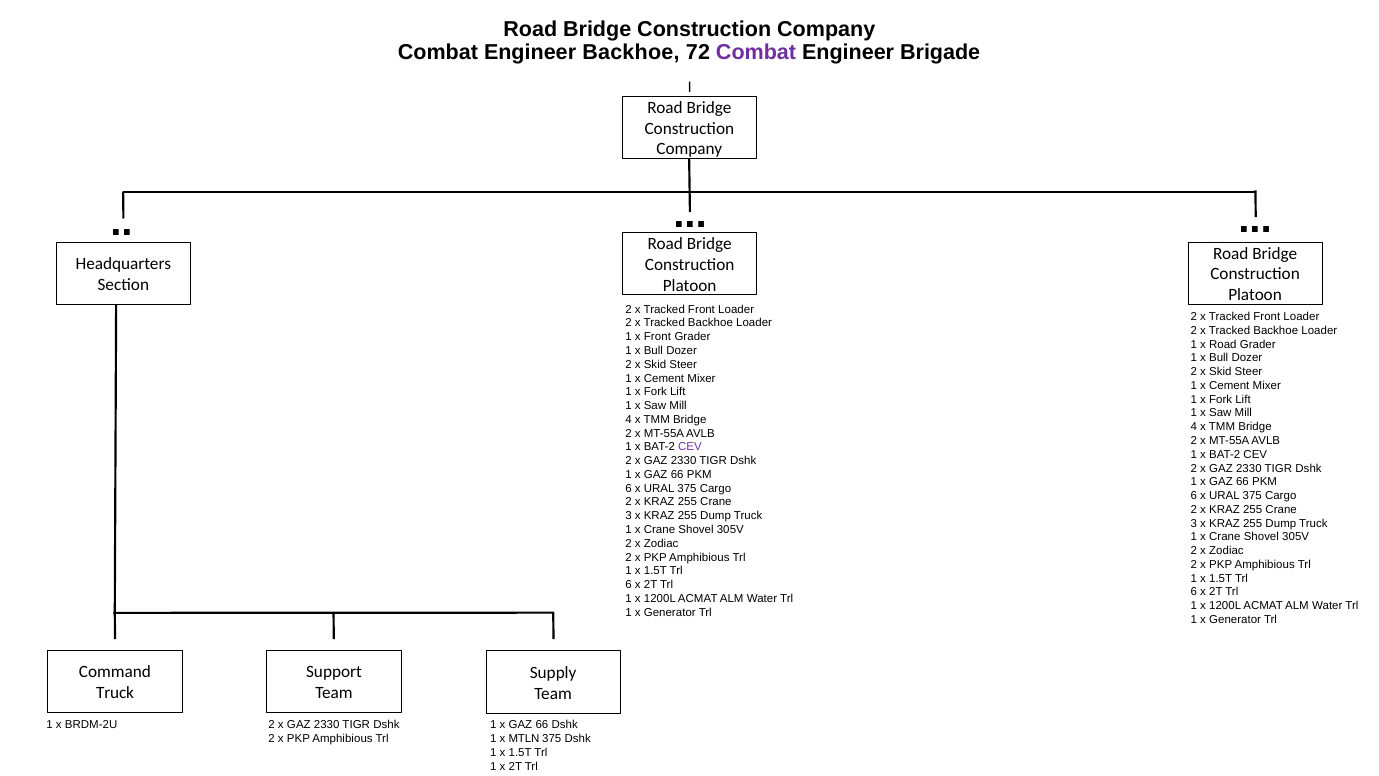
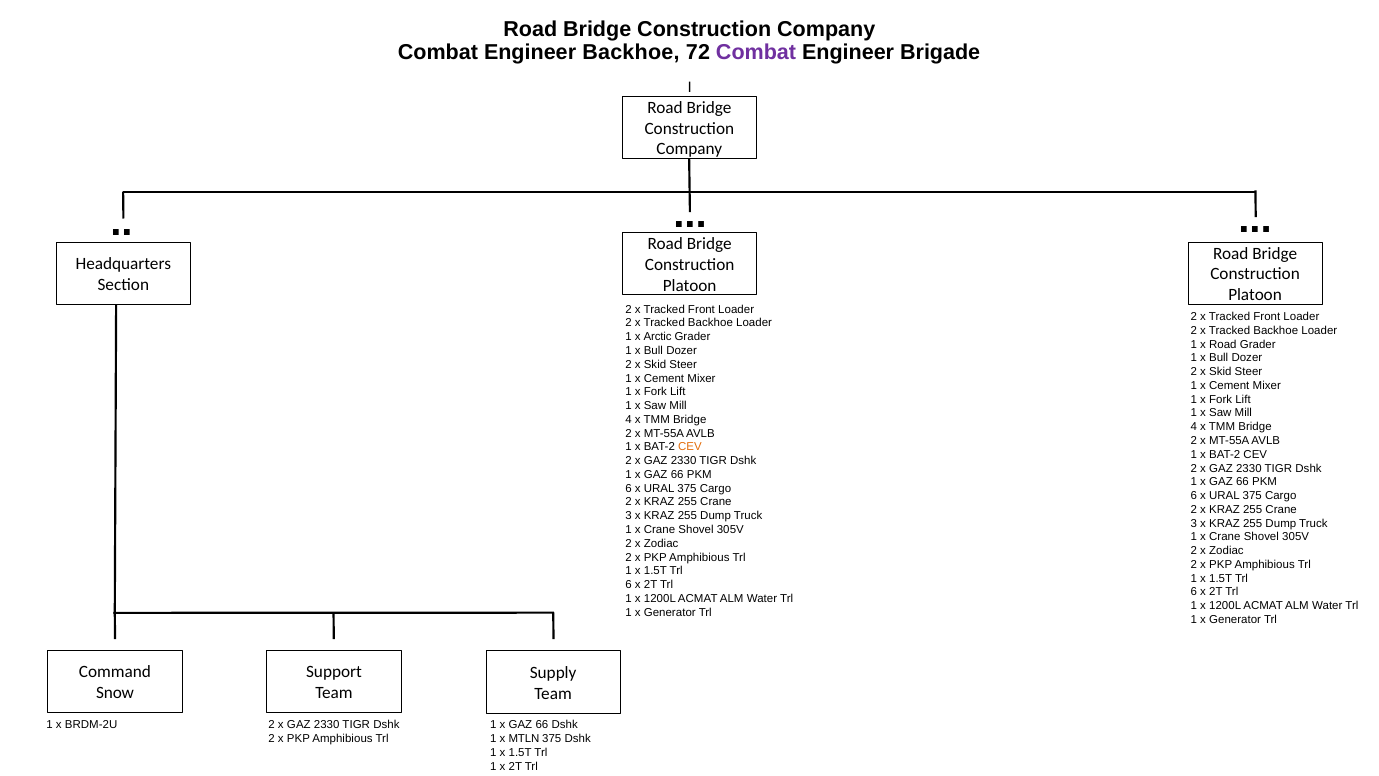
x Front: Front -> Arctic (658, 337)
CEV colour: purple -> orange (690, 447)
Truck: Truck -> Snow (115, 692)
